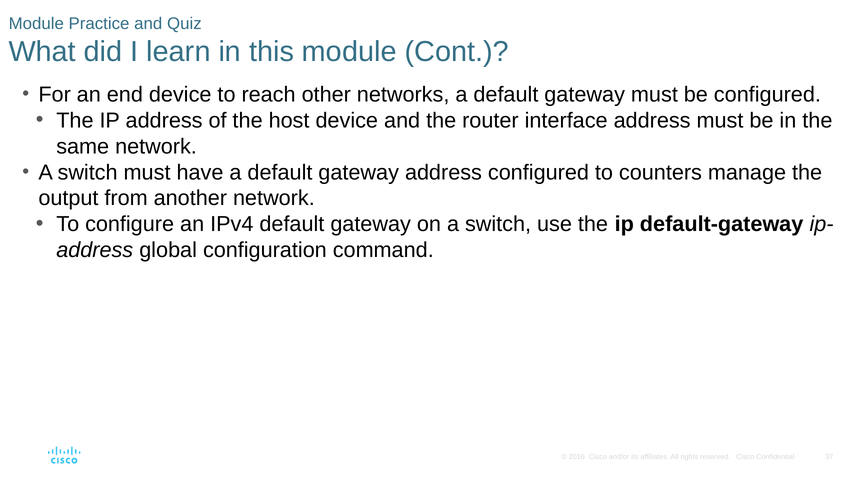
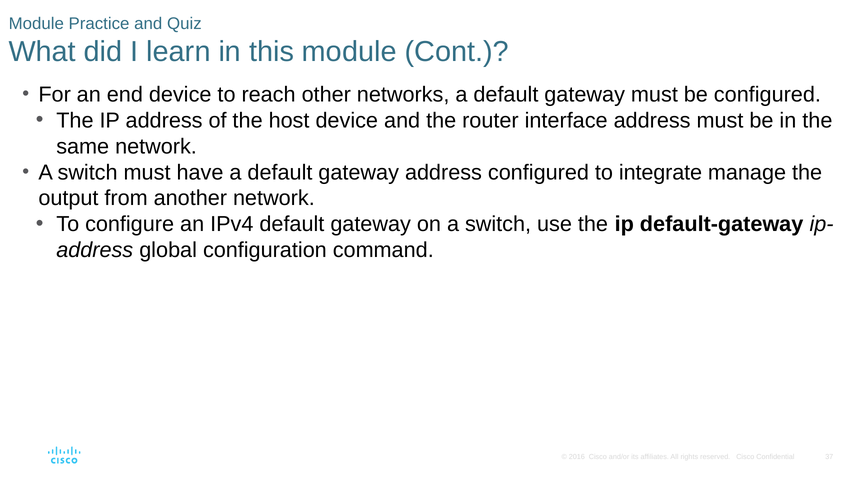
counters: counters -> integrate (661, 172)
